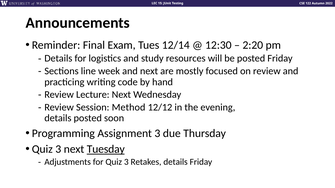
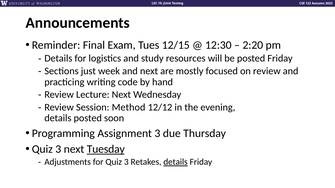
12/14: 12/14 -> 12/15 (176, 45)
line: line -> just (88, 71)
details underline: none -> present (176, 162)
